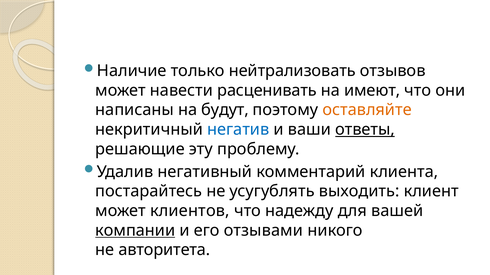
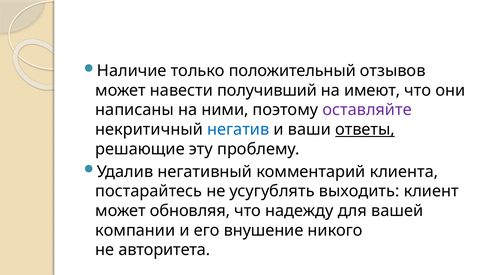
нейтрализовать: нейтрализовать -> положительный (292, 71)
расценивать: расценивать -> получивший (267, 91)
будут: будут -> ними (225, 110)
оставляйте colour: orange -> purple (367, 110)
клиентов: клиентов -> обновляя (190, 211)
компании underline: present -> none (135, 231)
отзывами: отзывами -> внушение (264, 231)
